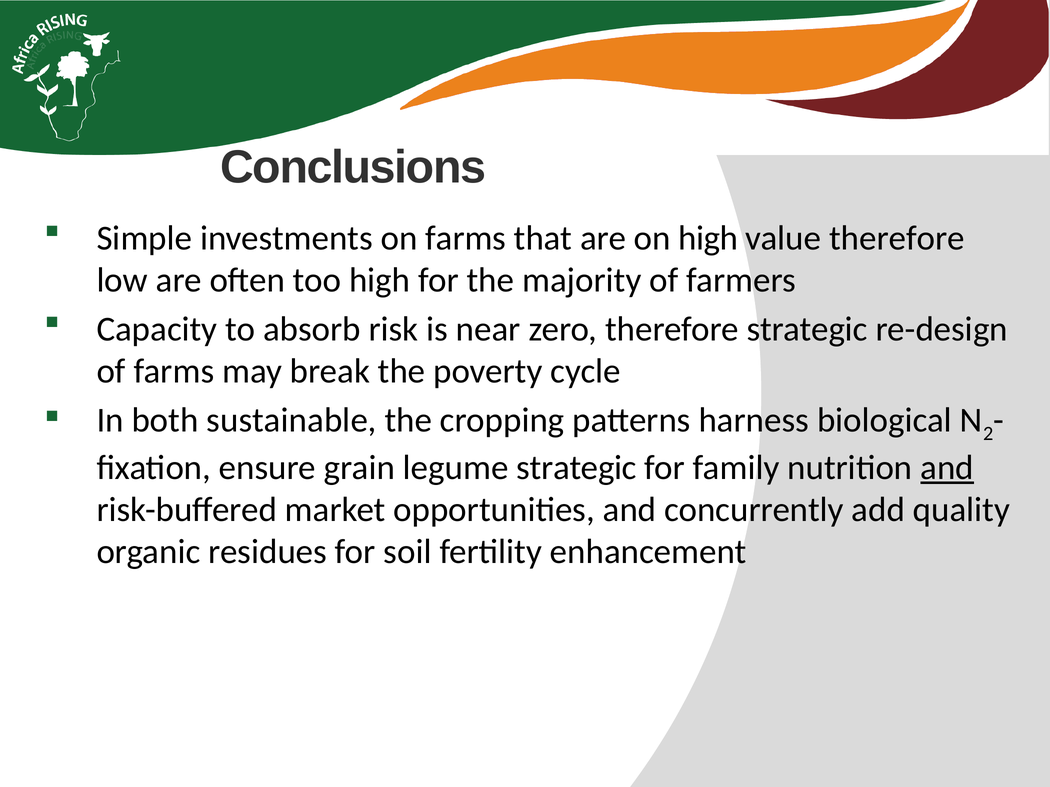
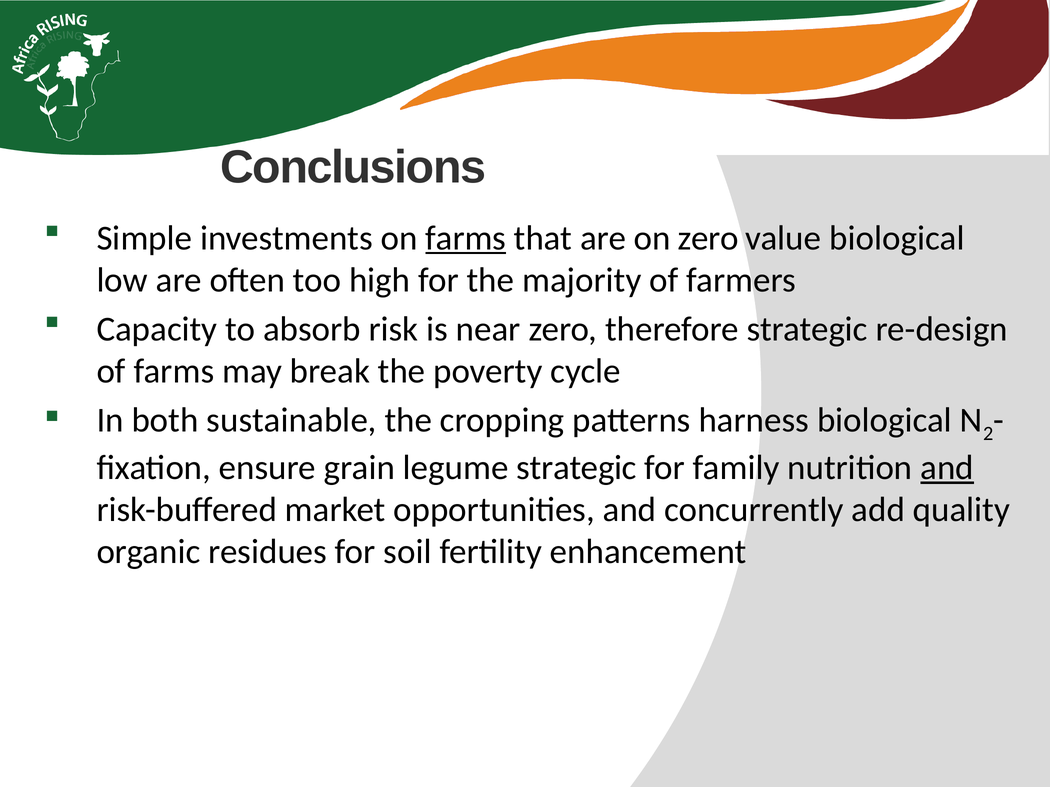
farms underline: none -> present (466, 238)
on high: high -> zero (708, 238)
value therefore: therefore -> biological (897, 238)
